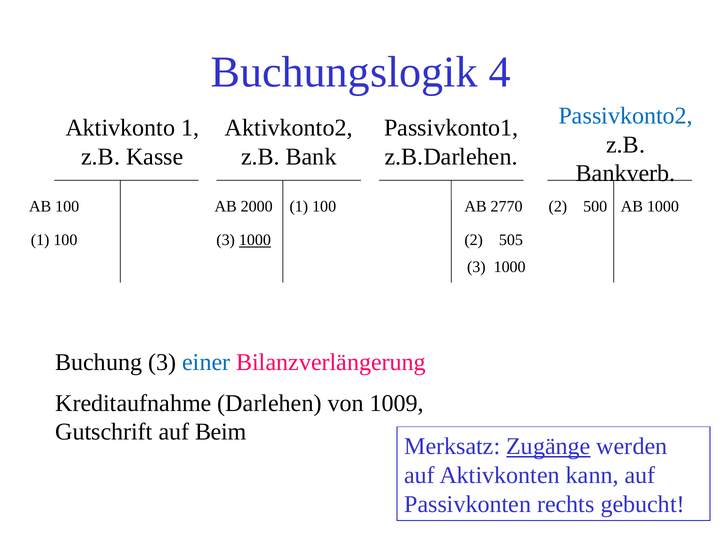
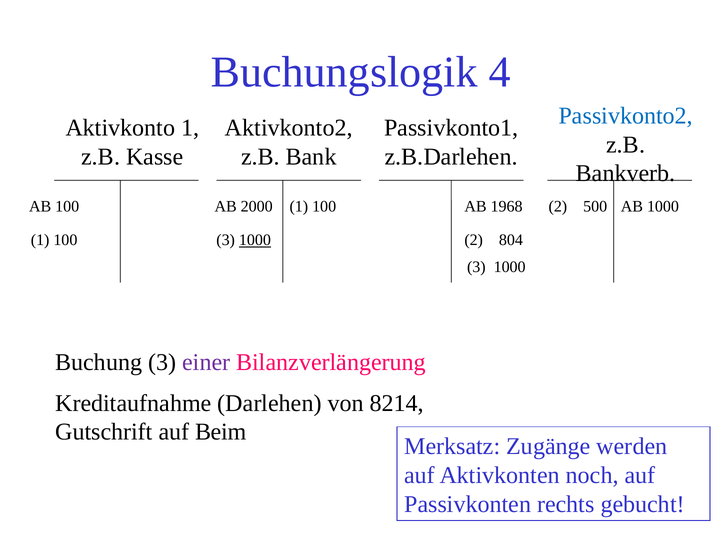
2770: 2770 -> 1968 (507, 207)
505: 505 -> 804 (511, 240)
einer colour: blue -> purple (206, 363)
1009: 1009 -> 8214 (397, 404)
Zugänge underline: present -> none (548, 447)
kann: kann -> noch (592, 476)
